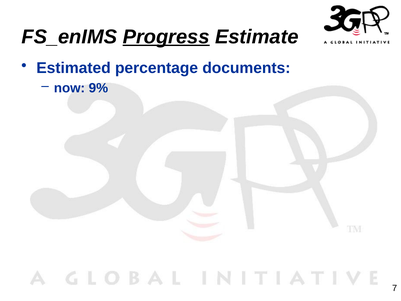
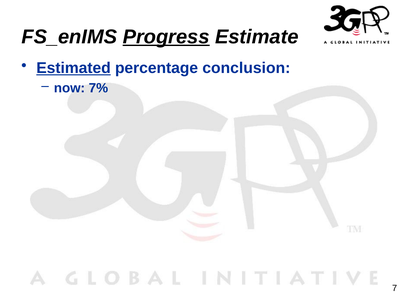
Estimated underline: none -> present (74, 68)
documents: documents -> conclusion (246, 68)
9%: 9% -> 7% (98, 88)
